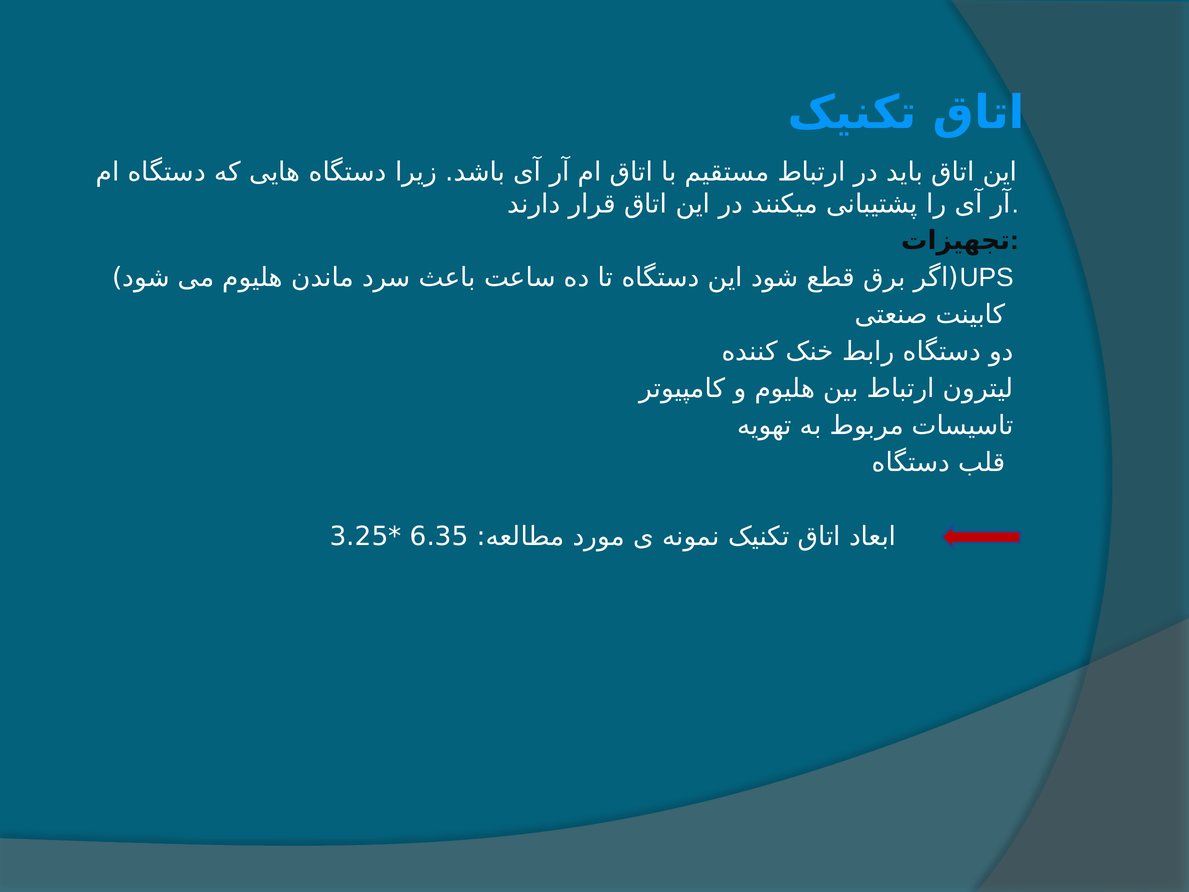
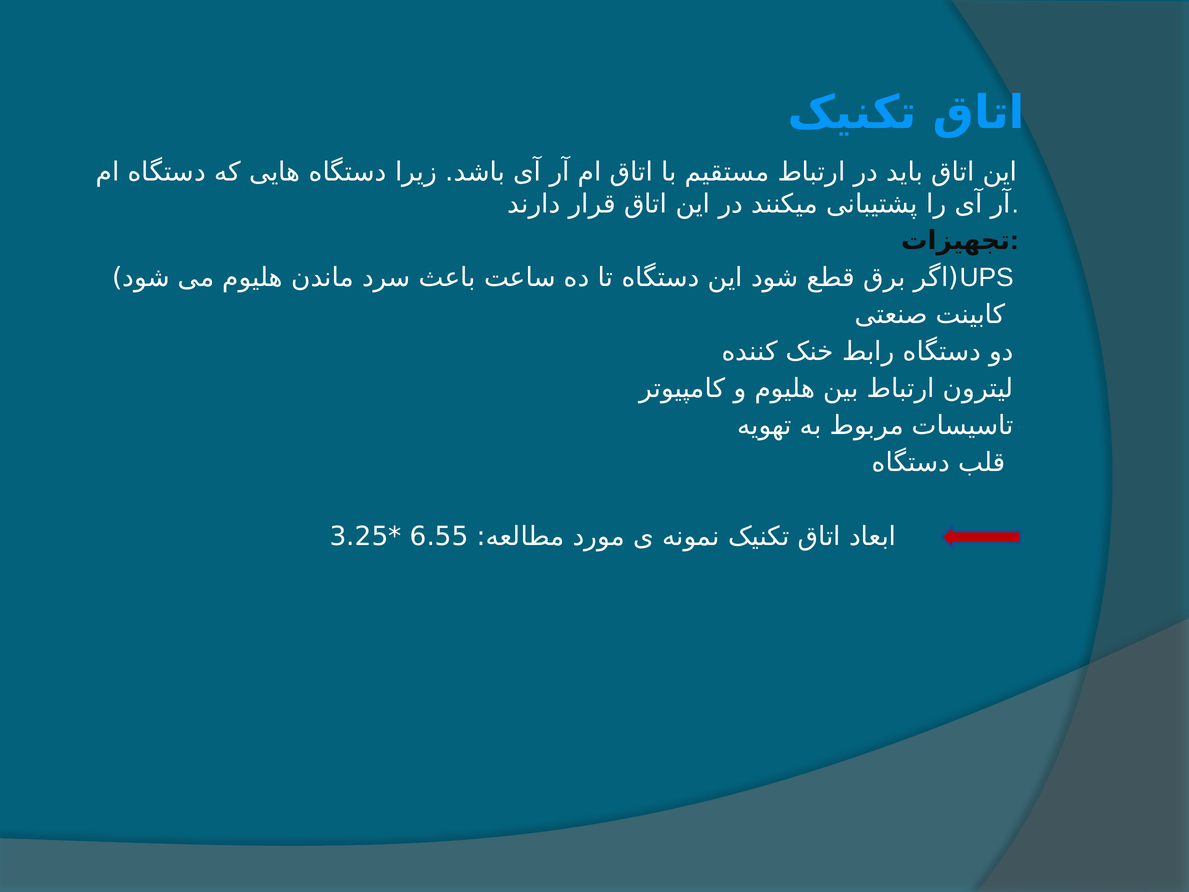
6.35: 6.35 -> 6.55 (439, 536)
